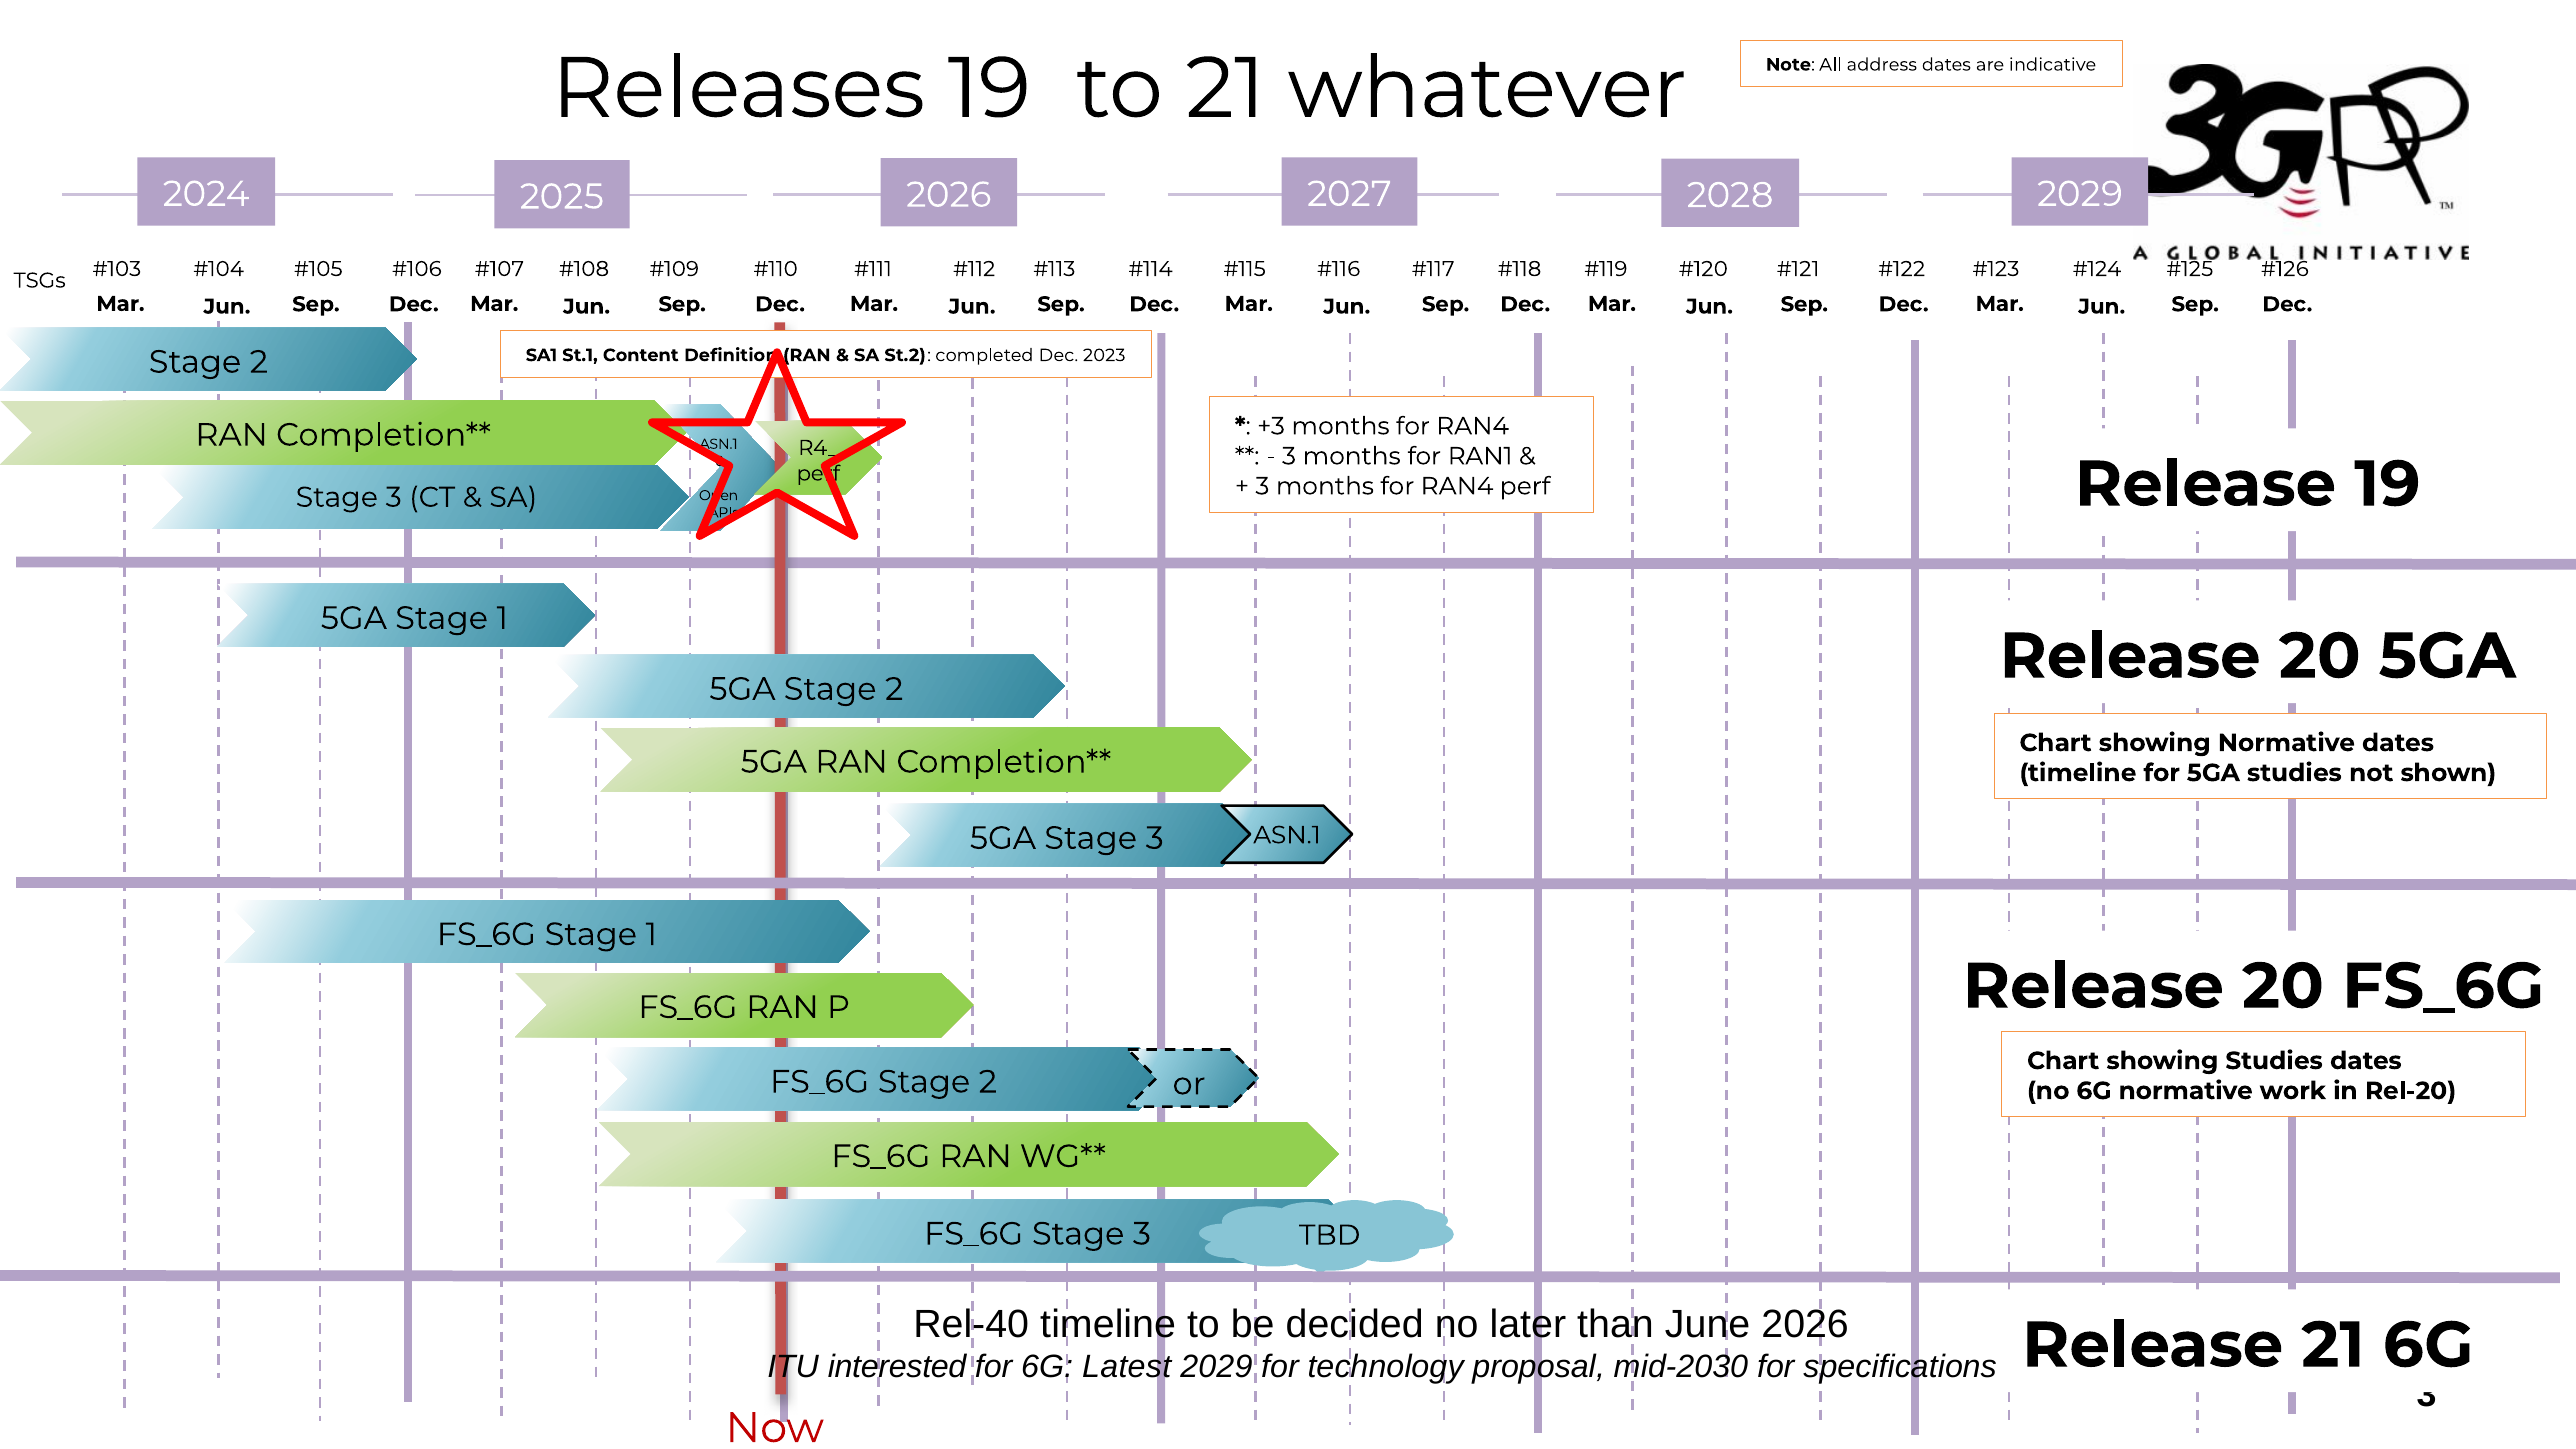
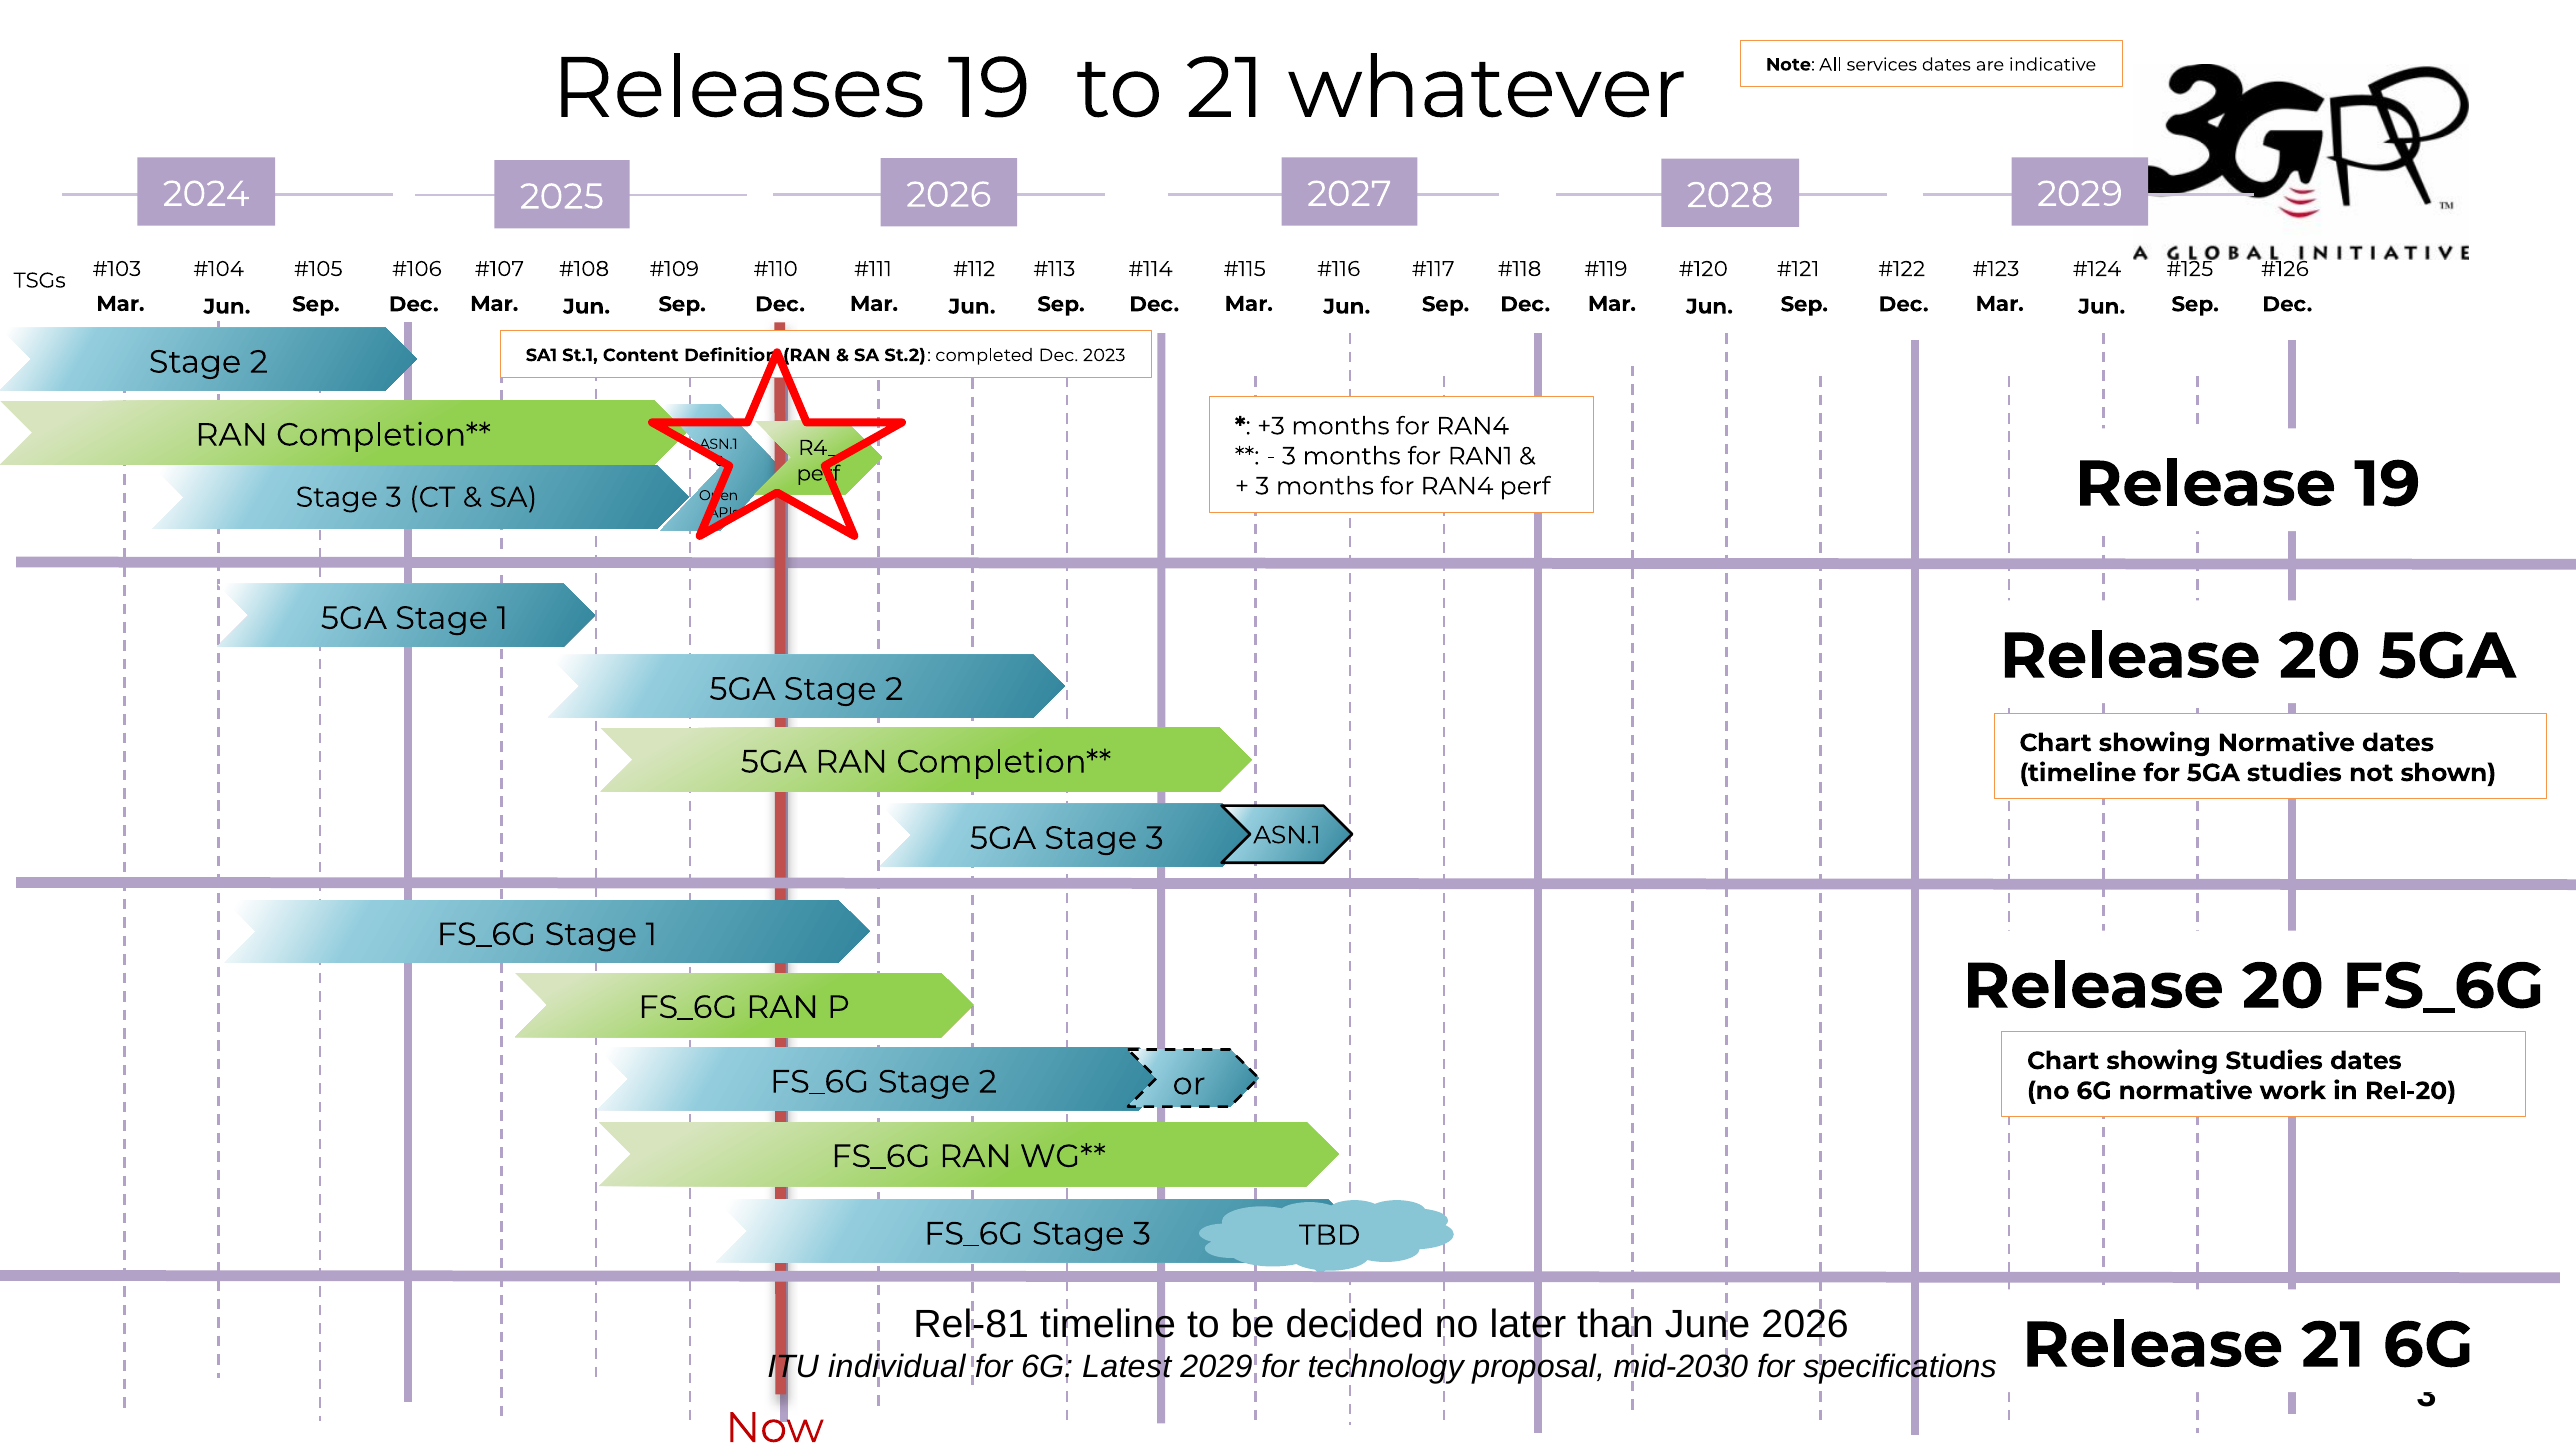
address: address -> services (1882, 65)
Rel-40: Rel-40 -> Rel-81 (971, 1325)
interested: interested -> individual (897, 1367)
